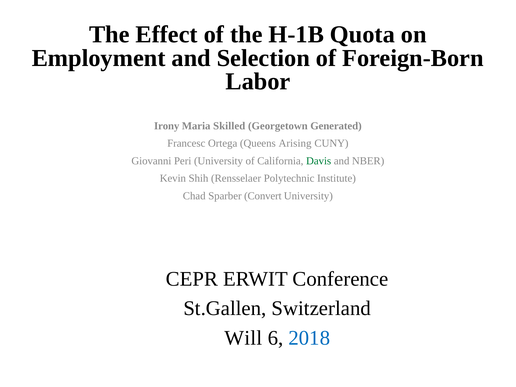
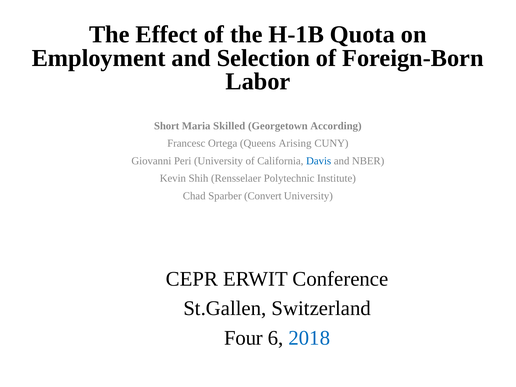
Irony: Irony -> Short (167, 126)
Generated: Generated -> According (336, 126)
Davis colour: green -> blue (319, 161)
Will: Will -> Four (244, 338)
